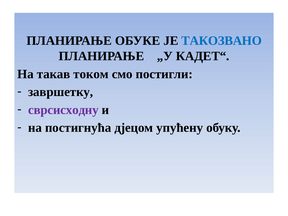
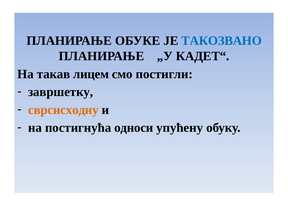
током: током -> лицем (91, 74)
сврсисходну colour: purple -> orange (63, 110)
дјецом: дјецом -> односи (134, 128)
